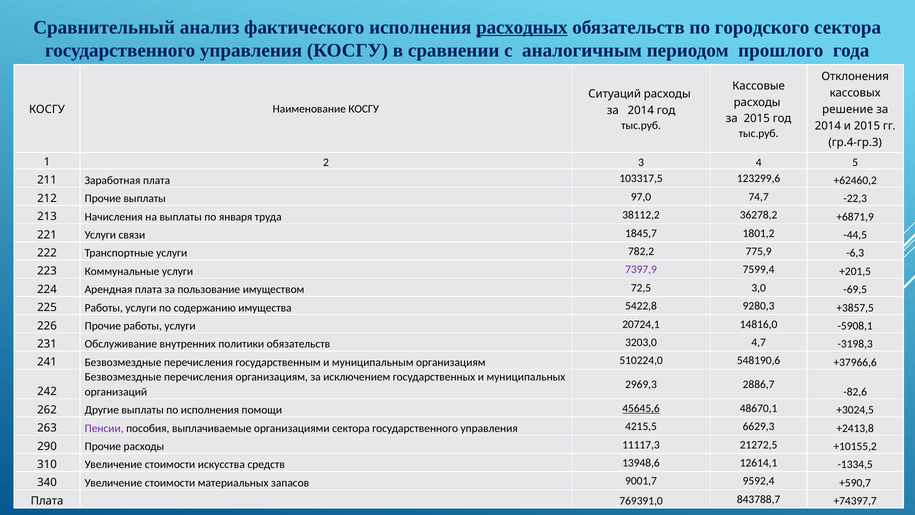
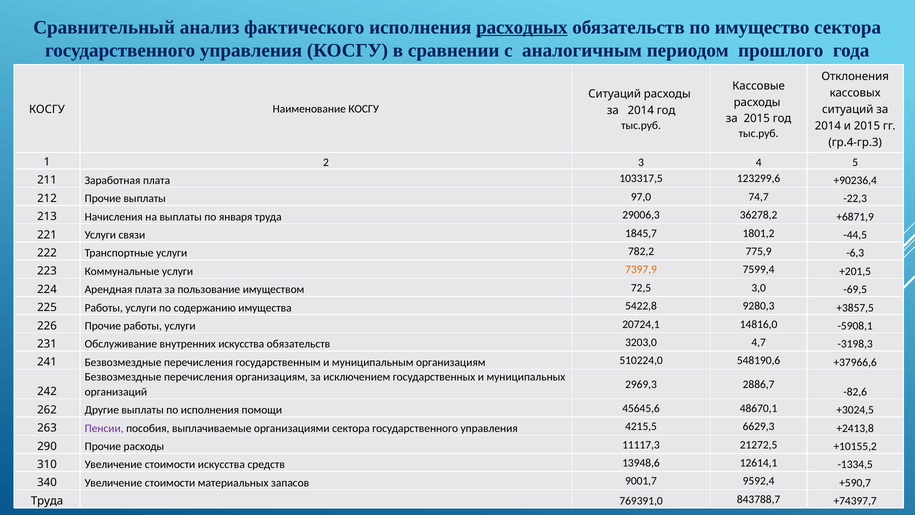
городского: городского -> имущество (762, 27)
решение: решение -> ситуаций (848, 110)
+62460,2: +62460,2 -> +90236,4 (855, 180)
38112,2: 38112,2 -> 29006,3 (641, 215)
7397,9 colour: purple -> orange (641, 270)
внутренних политики: политики -> искусства (241, 344)
45645,6 underline: present -> none (641, 408)
Плата: Плата -> Труда (47, 501)
